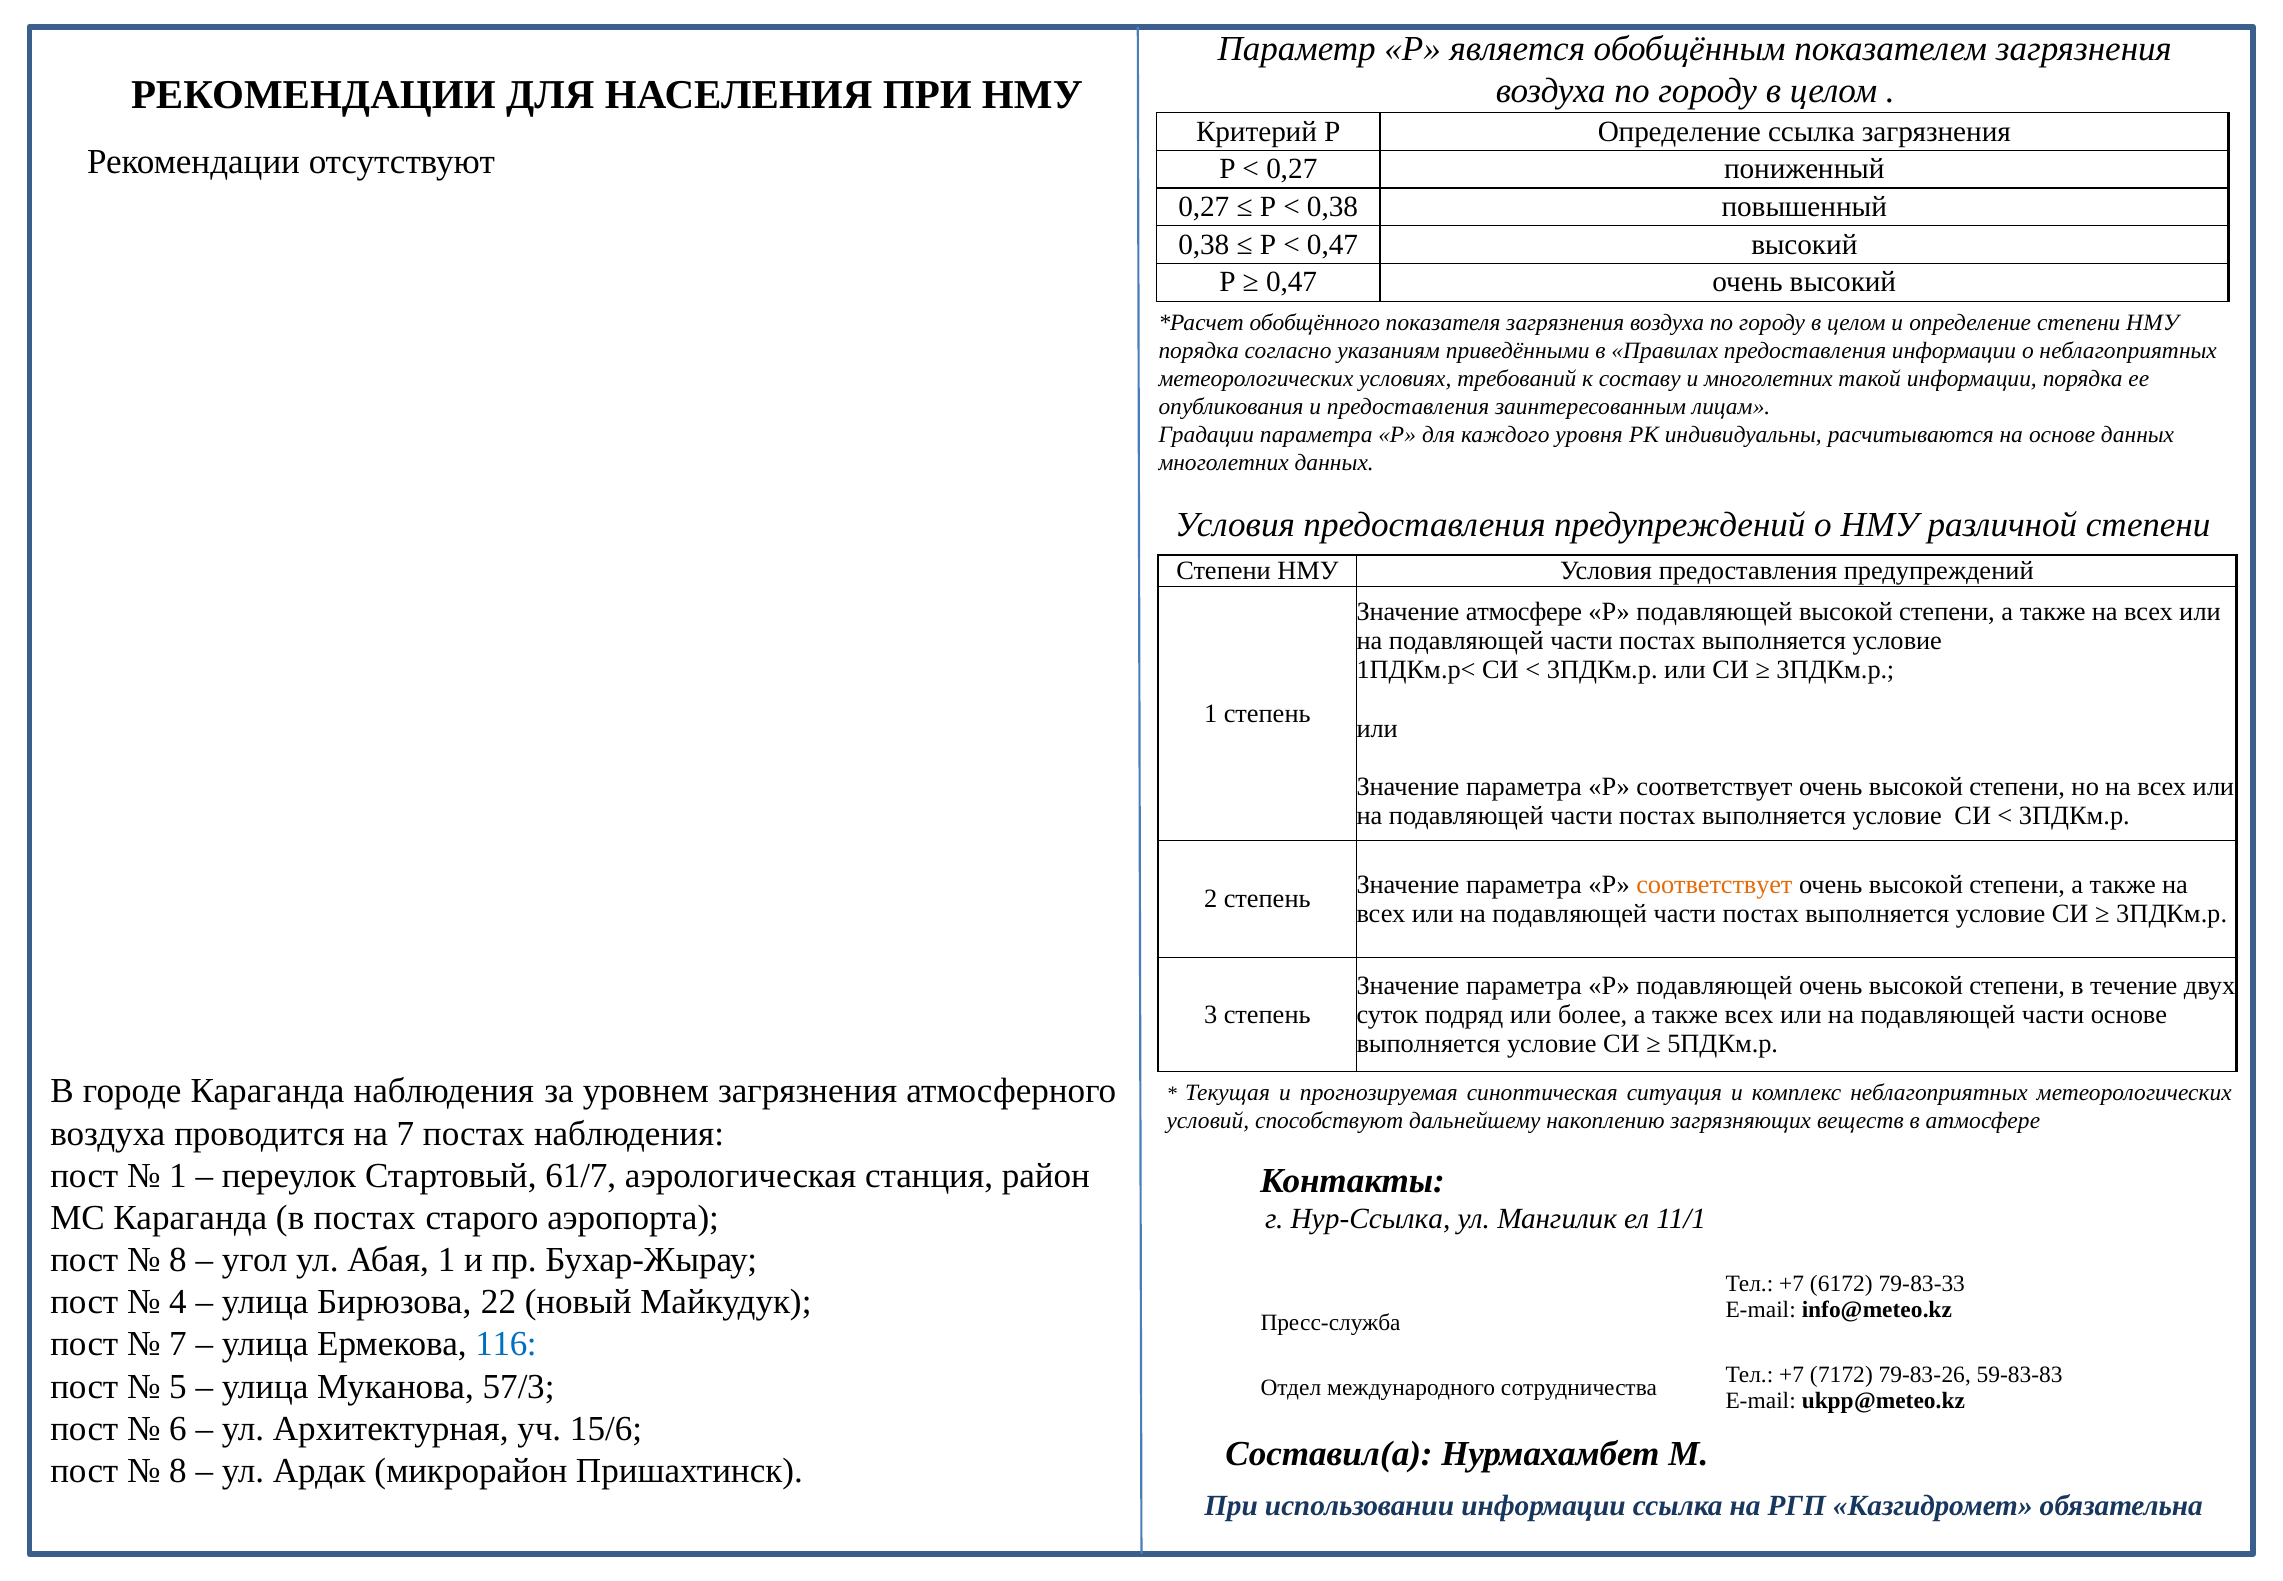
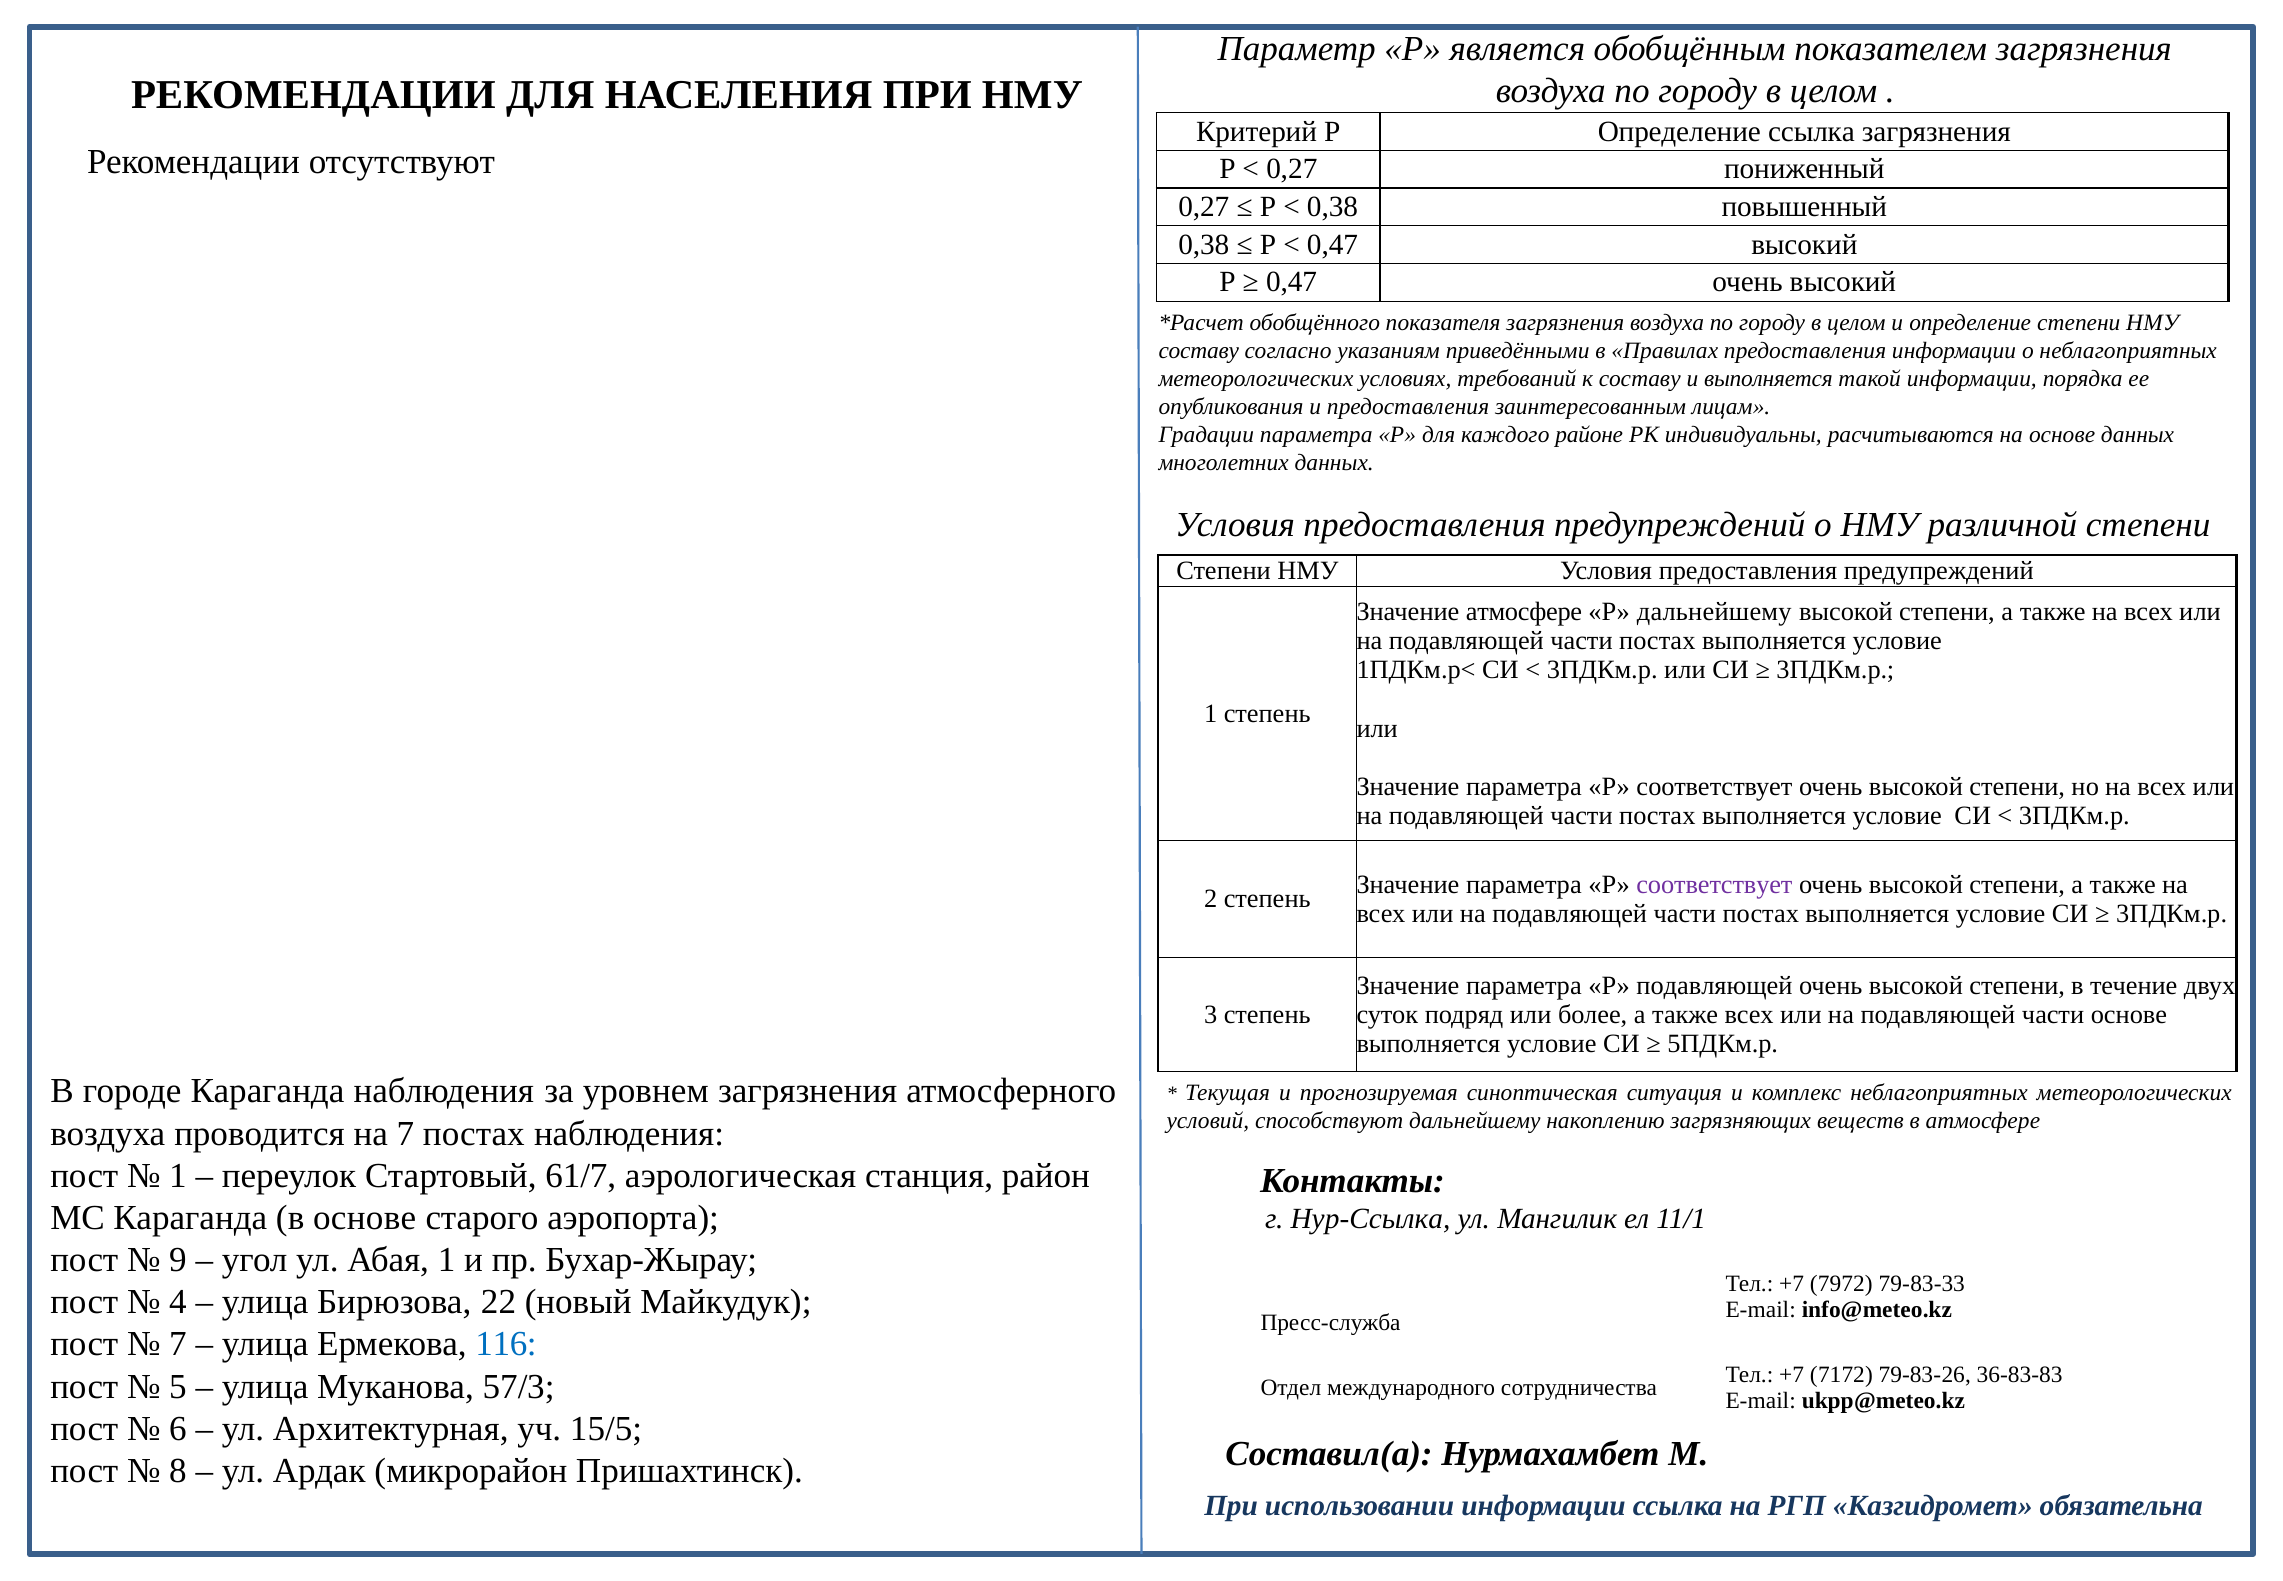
порядка: порядка -> составу (1199, 351)
и многолетних: многолетних -> выполняется (1768, 379)
уровня: уровня -> районе (1589, 435)
подавляющей: подавляющей -> дальнейшему (1714, 611)
соответствует colour: orange -> purple (1714, 884)
в постах: постах -> основе (365, 1217)
8: 8 -> 9 (178, 1260)
6172: 6172 -> 7972 (1841, 1283)
59-83-83: 59-83-83 -> 36-83-83 (2020, 1375)
15/6: 15/6 -> 15/5 (606, 1428)
